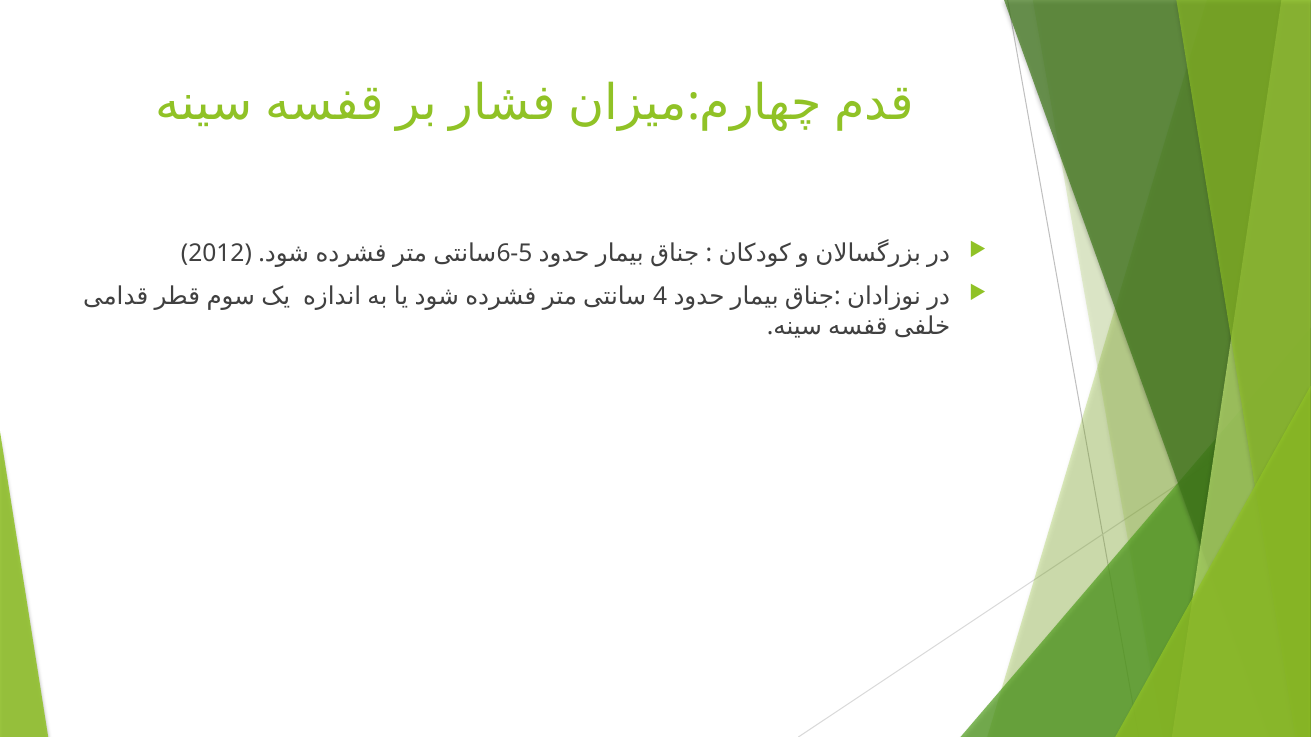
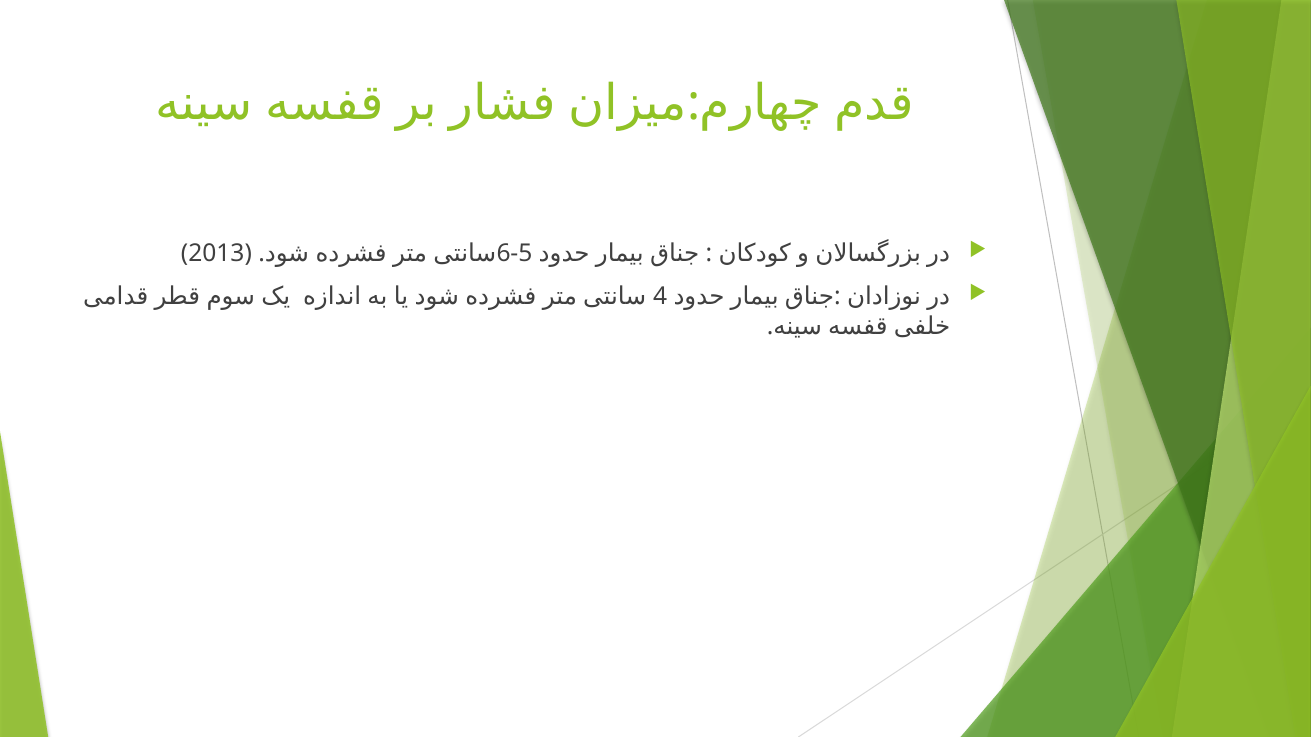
2012: 2012 -> 2013 (216, 254)
